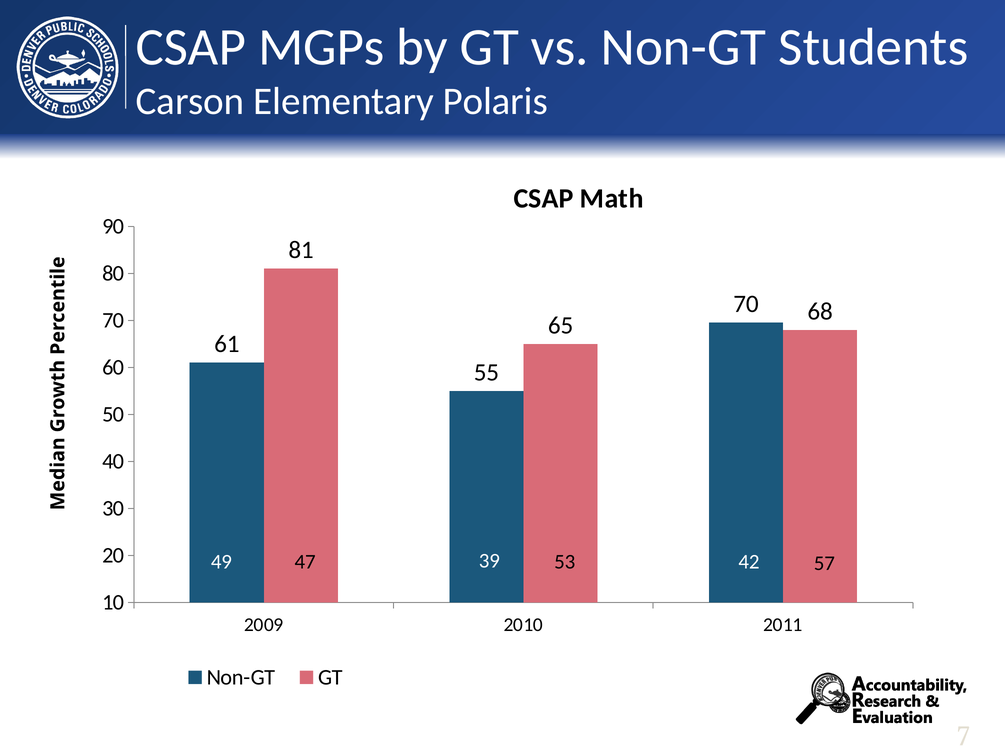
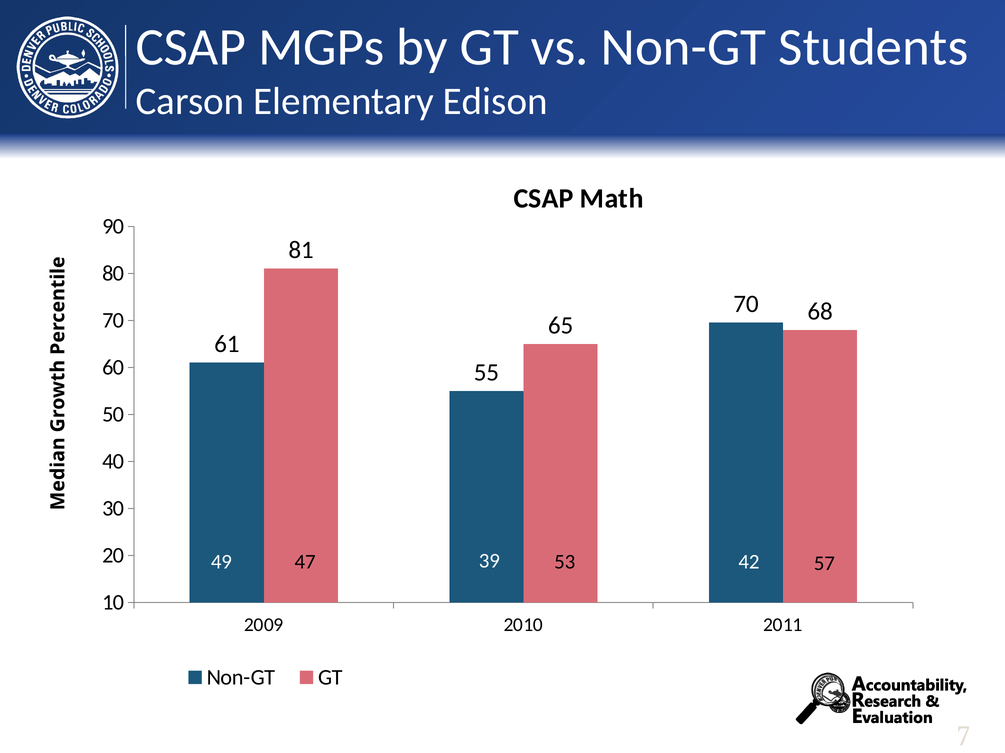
Polaris: Polaris -> Edison (495, 102)
